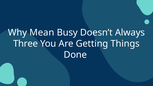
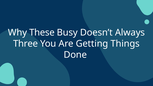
Mean: Mean -> These (42, 33)
